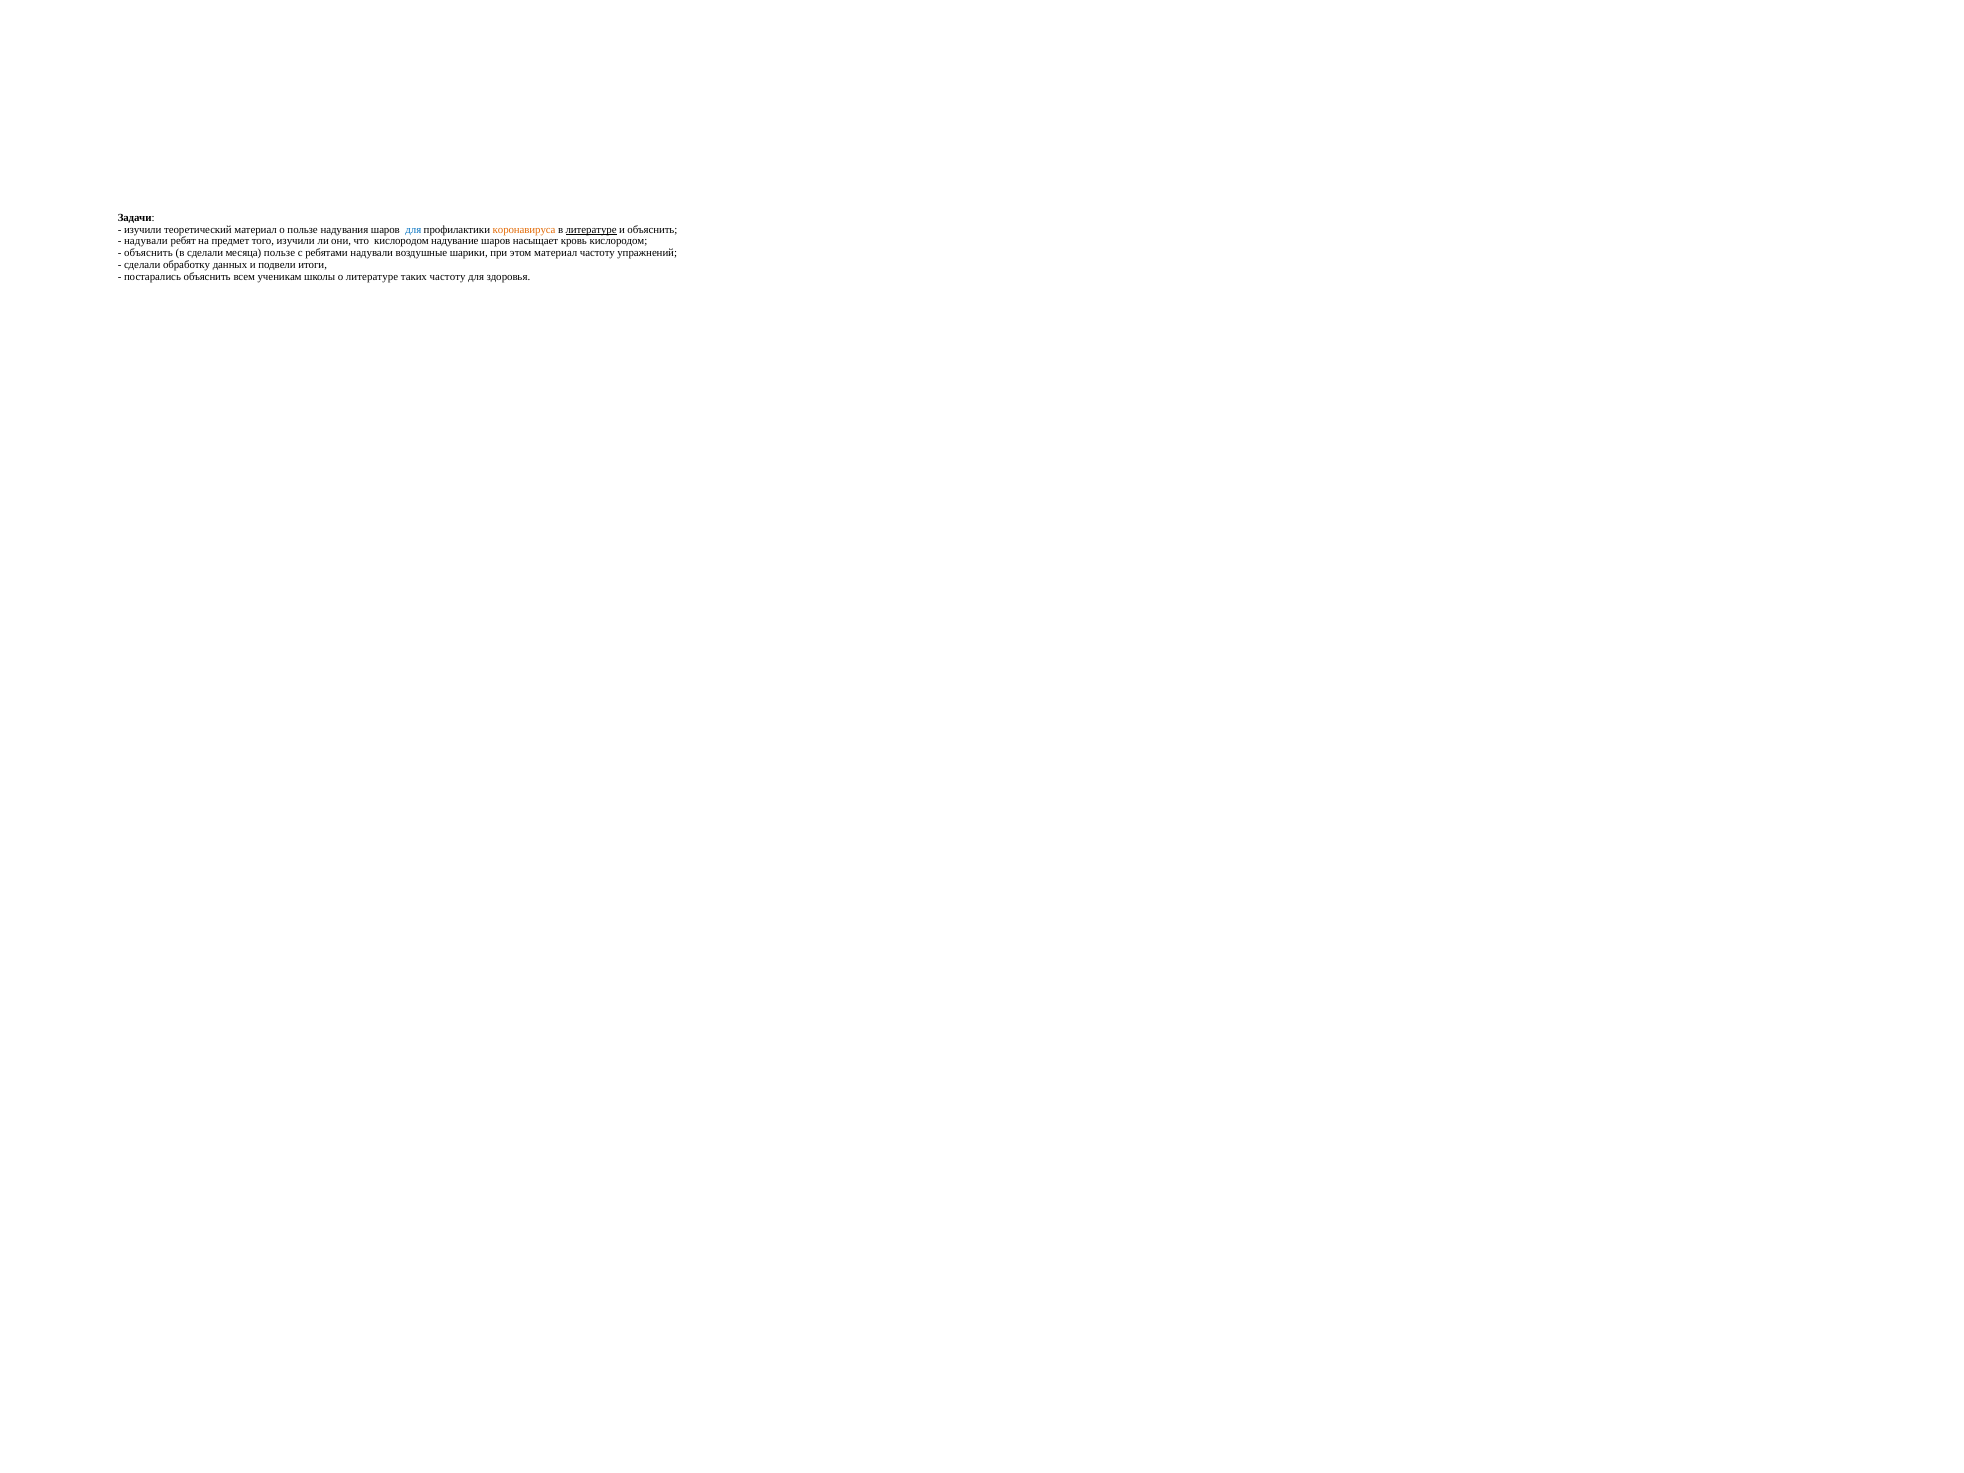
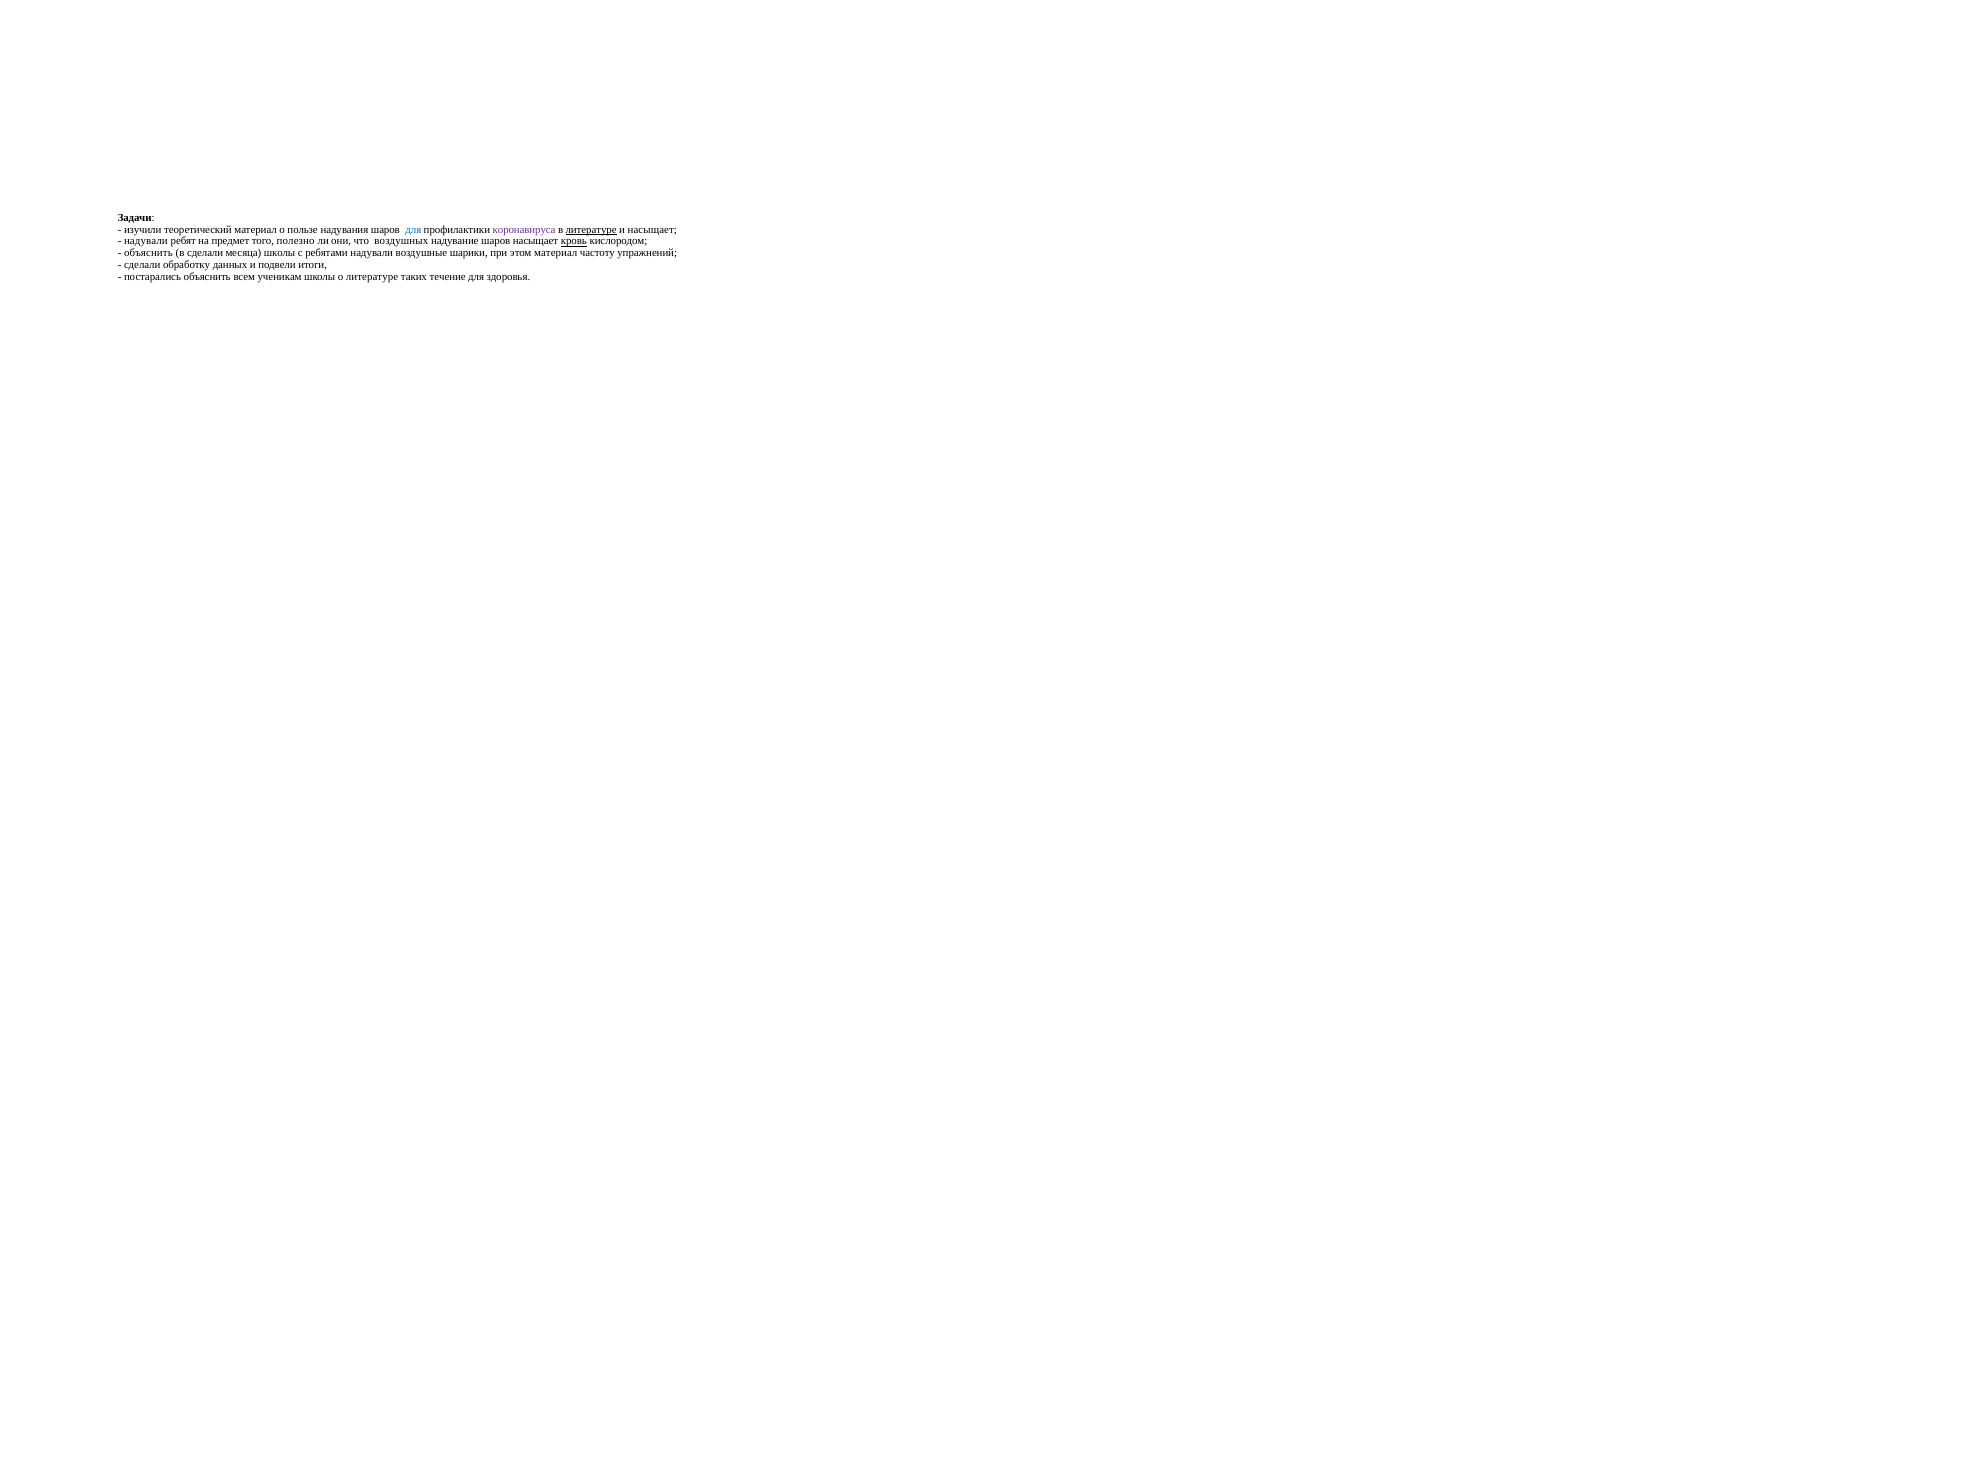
коронавируса colour: orange -> purple (524, 229)
и объяснить: объяснить -> насыщает (652, 229)
того изучили: изучили -> полезно (296, 241)
что кислородом: кислородом -> воздушных (401, 241)
кровь underline: none -> present (574, 241)
месяца пользе: пользе -> школы (280, 253)
таких частоту: частоту -> течение (448, 276)
